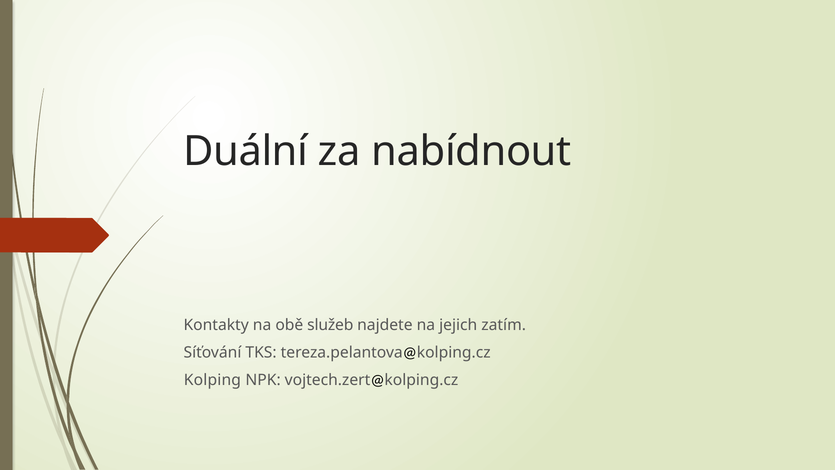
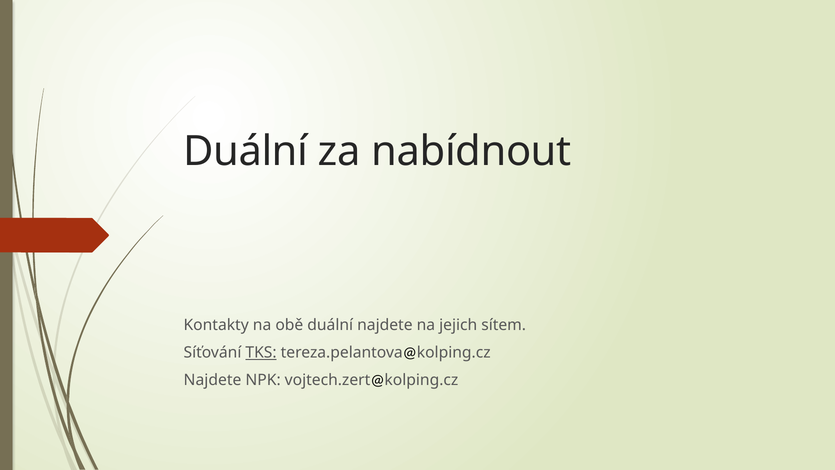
obě služeb: služeb -> duální (330, 325)
zatím: zatím -> sítem (504, 325)
TKS underline: none -> present (261, 353)
Kolping: Kolping -> Najdete (212, 380)
